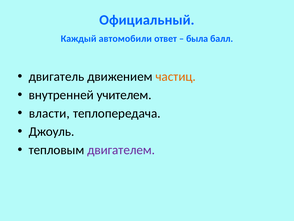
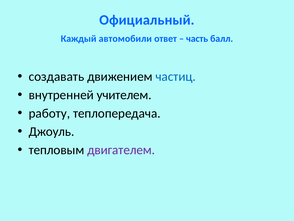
была: была -> часть (197, 39)
двигатель: двигатель -> создавать (56, 76)
частиц colour: orange -> blue (176, 76)
власти: власти -> работу (49, 113)
